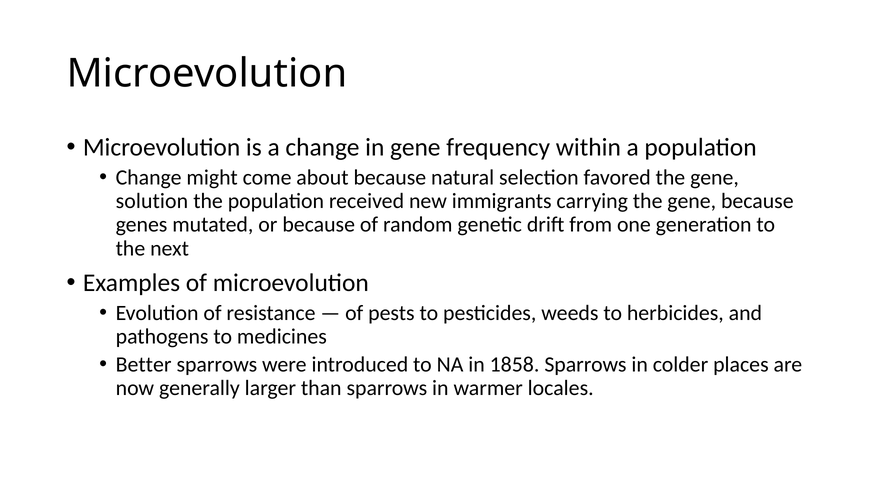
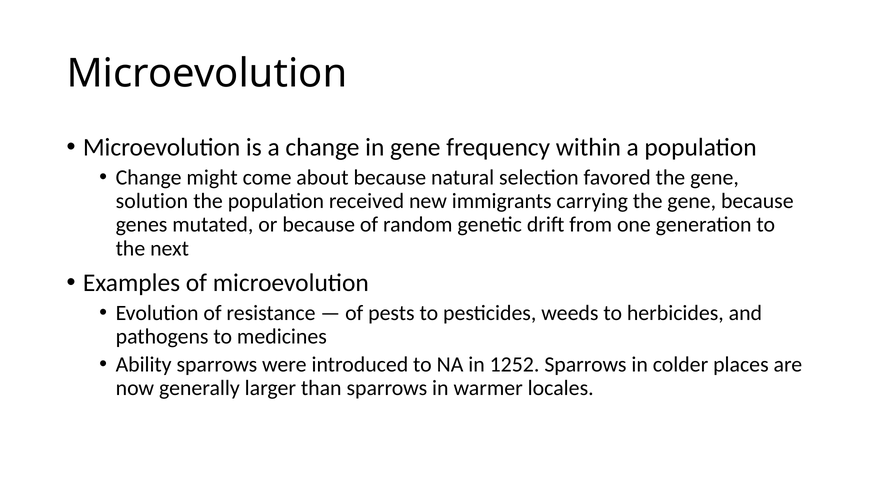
Better: Better -> Ability (144, 365)
1858: 1858 -> 1252 (515, 365)
